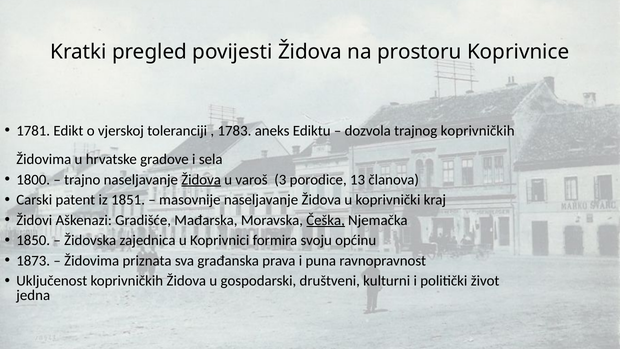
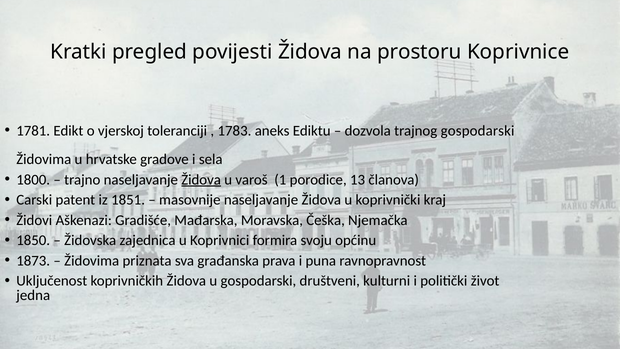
trajnog koprivničkih: koprivničkih -> gospodarski (478, 131)
3: 3 -> 1 (280, 180)
Češka underline: present -> none (326, 220)
